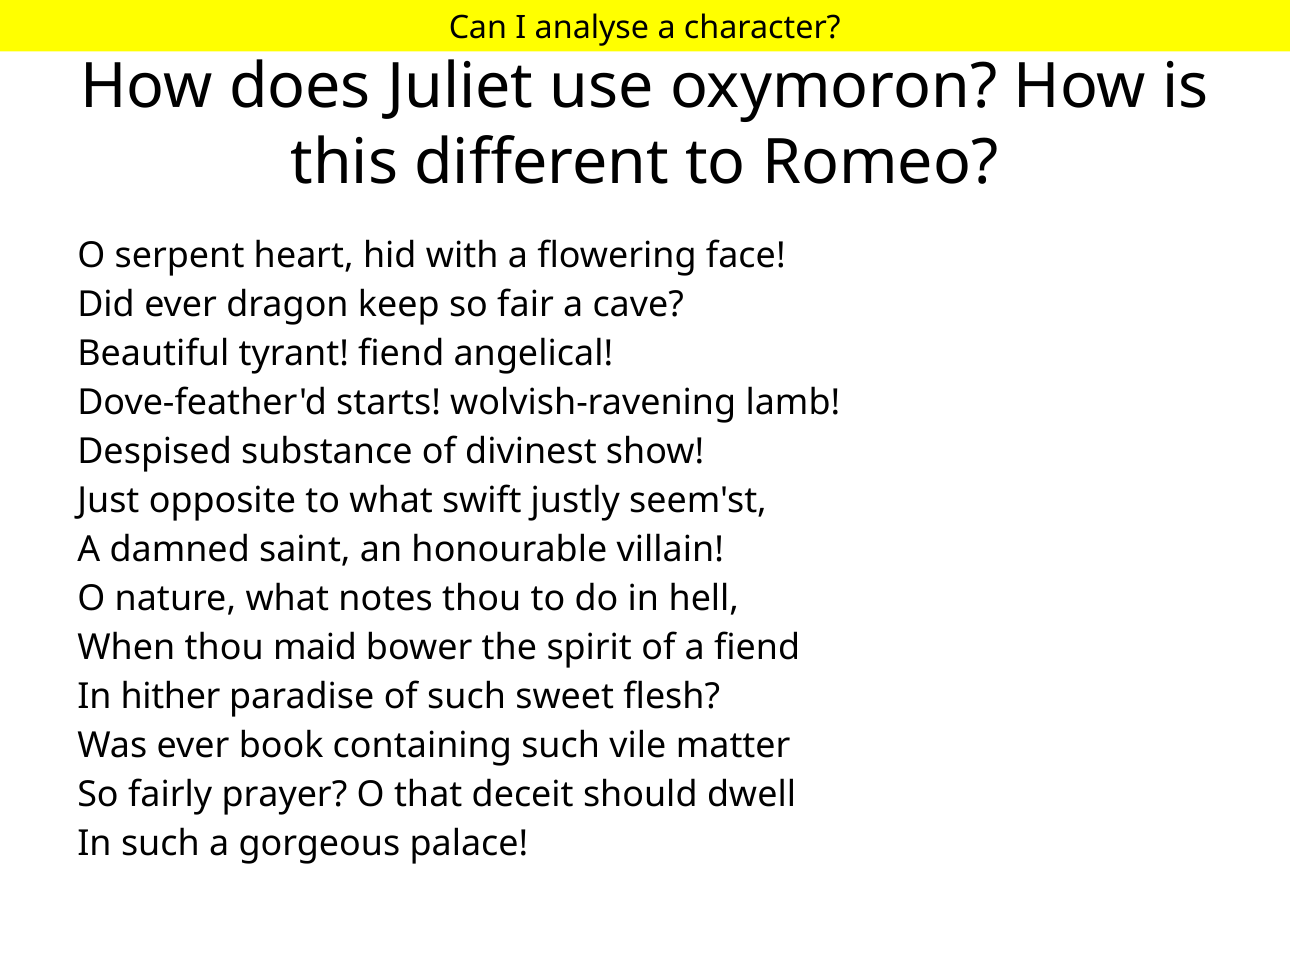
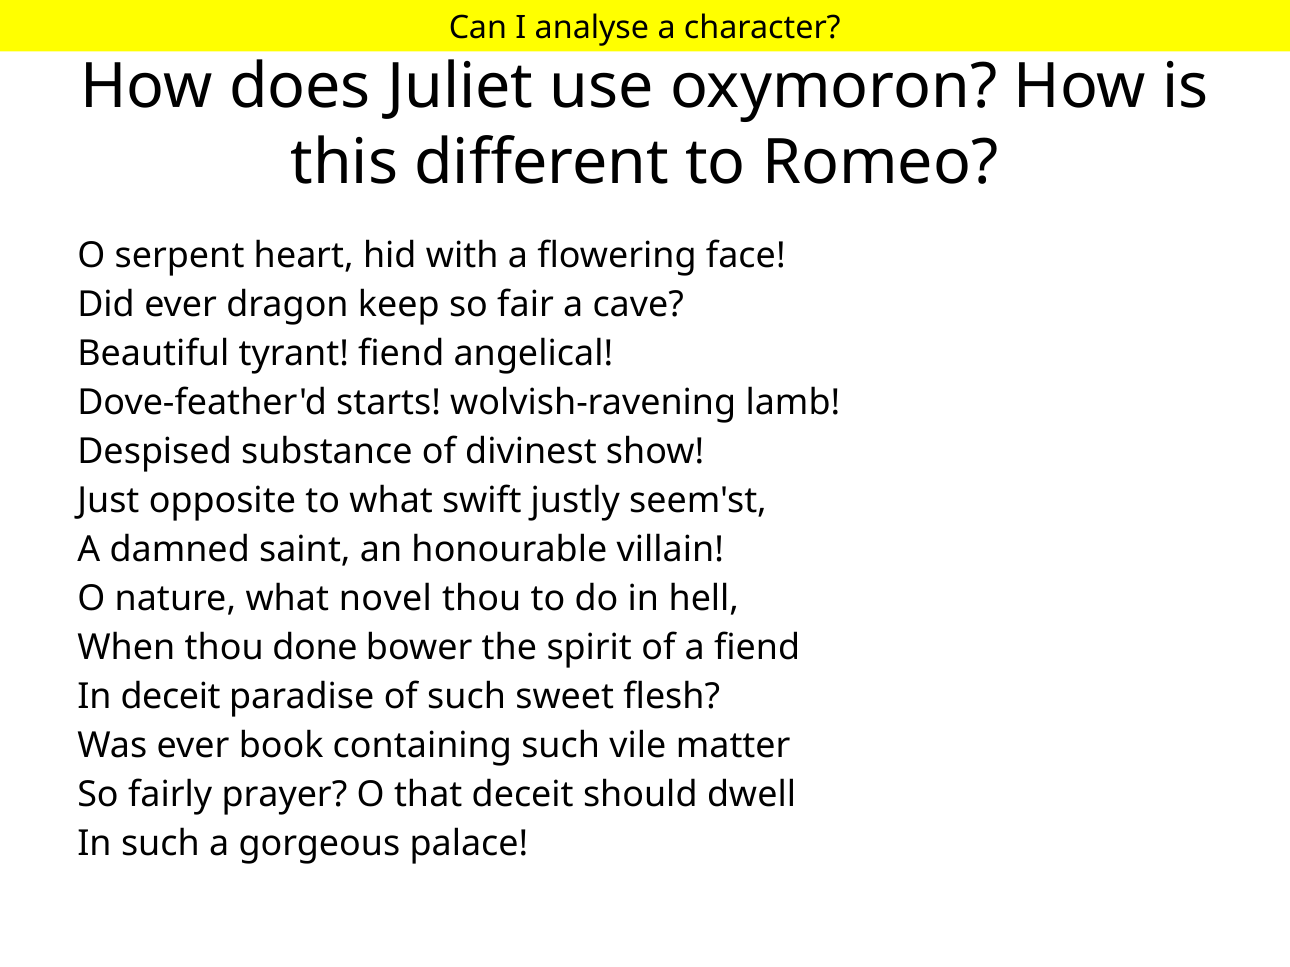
notes: notes -> novel (385, 599)
maid: maid -> done (315, 648)
In hither: hither -> deceit (171, 697)
